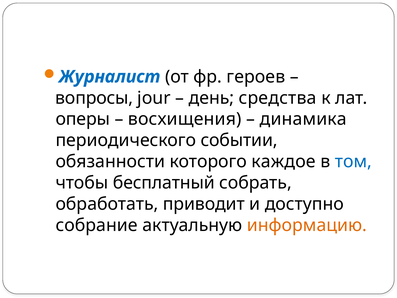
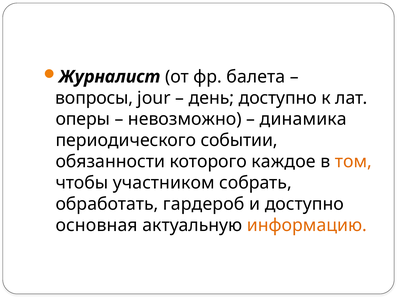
Журналист colour: blue -> black (109, 77)
героев: героев -> балета (256, 77)
день средства: средства -> доступно (278, 98)
восхищения: восхищения -> невозможно (185, 119)
том colour: blue -> orange (353, 161)
бесплатный: бесплатный -> участником (164, 183)
приводит: приводит -> гардероб (204, 204)
собрание: собрание -> основная (97, 225)
